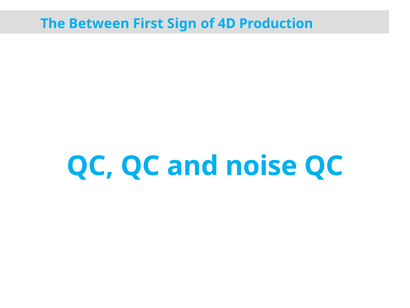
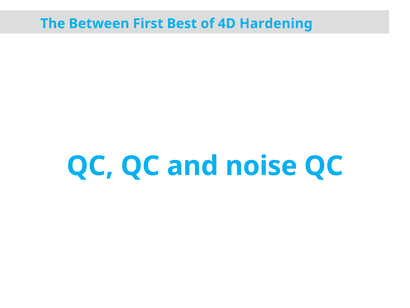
Sign: Sign -> Best (182, 24)
Production: Production -> Hardening (276, 24)
